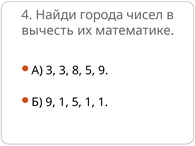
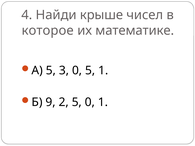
города: города -> крыше (101, 15)
вычесть: вычесть -> которое (48, 30)
А 3: 3 -> 5 (51, 71)
3 8: 8 -> 0 (77, 71)
5 9: 9 -> 1 (103, 71)
9 1: 1 -> 2 (64, 102)
5 1: 1 -> 0 (90, 102)
